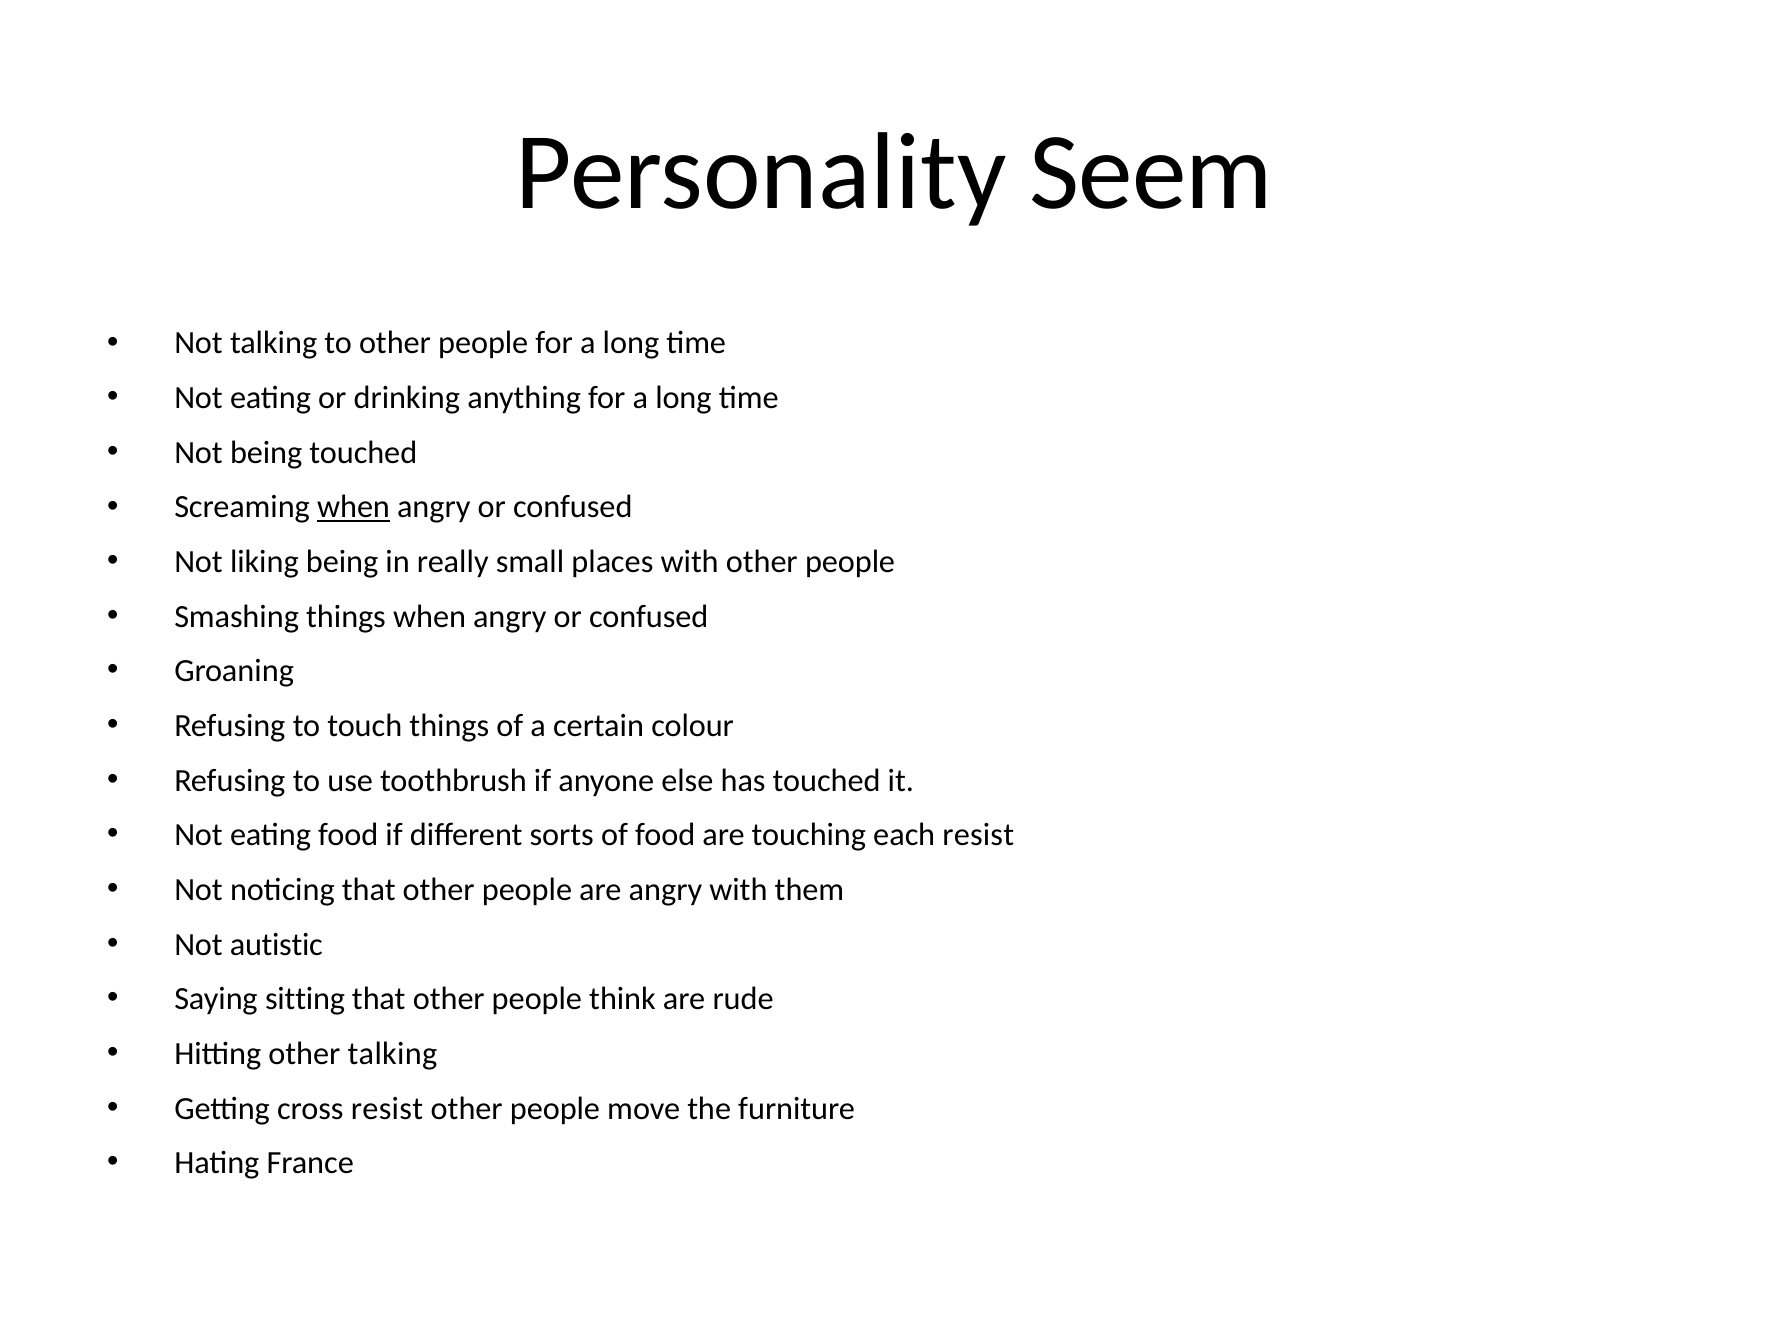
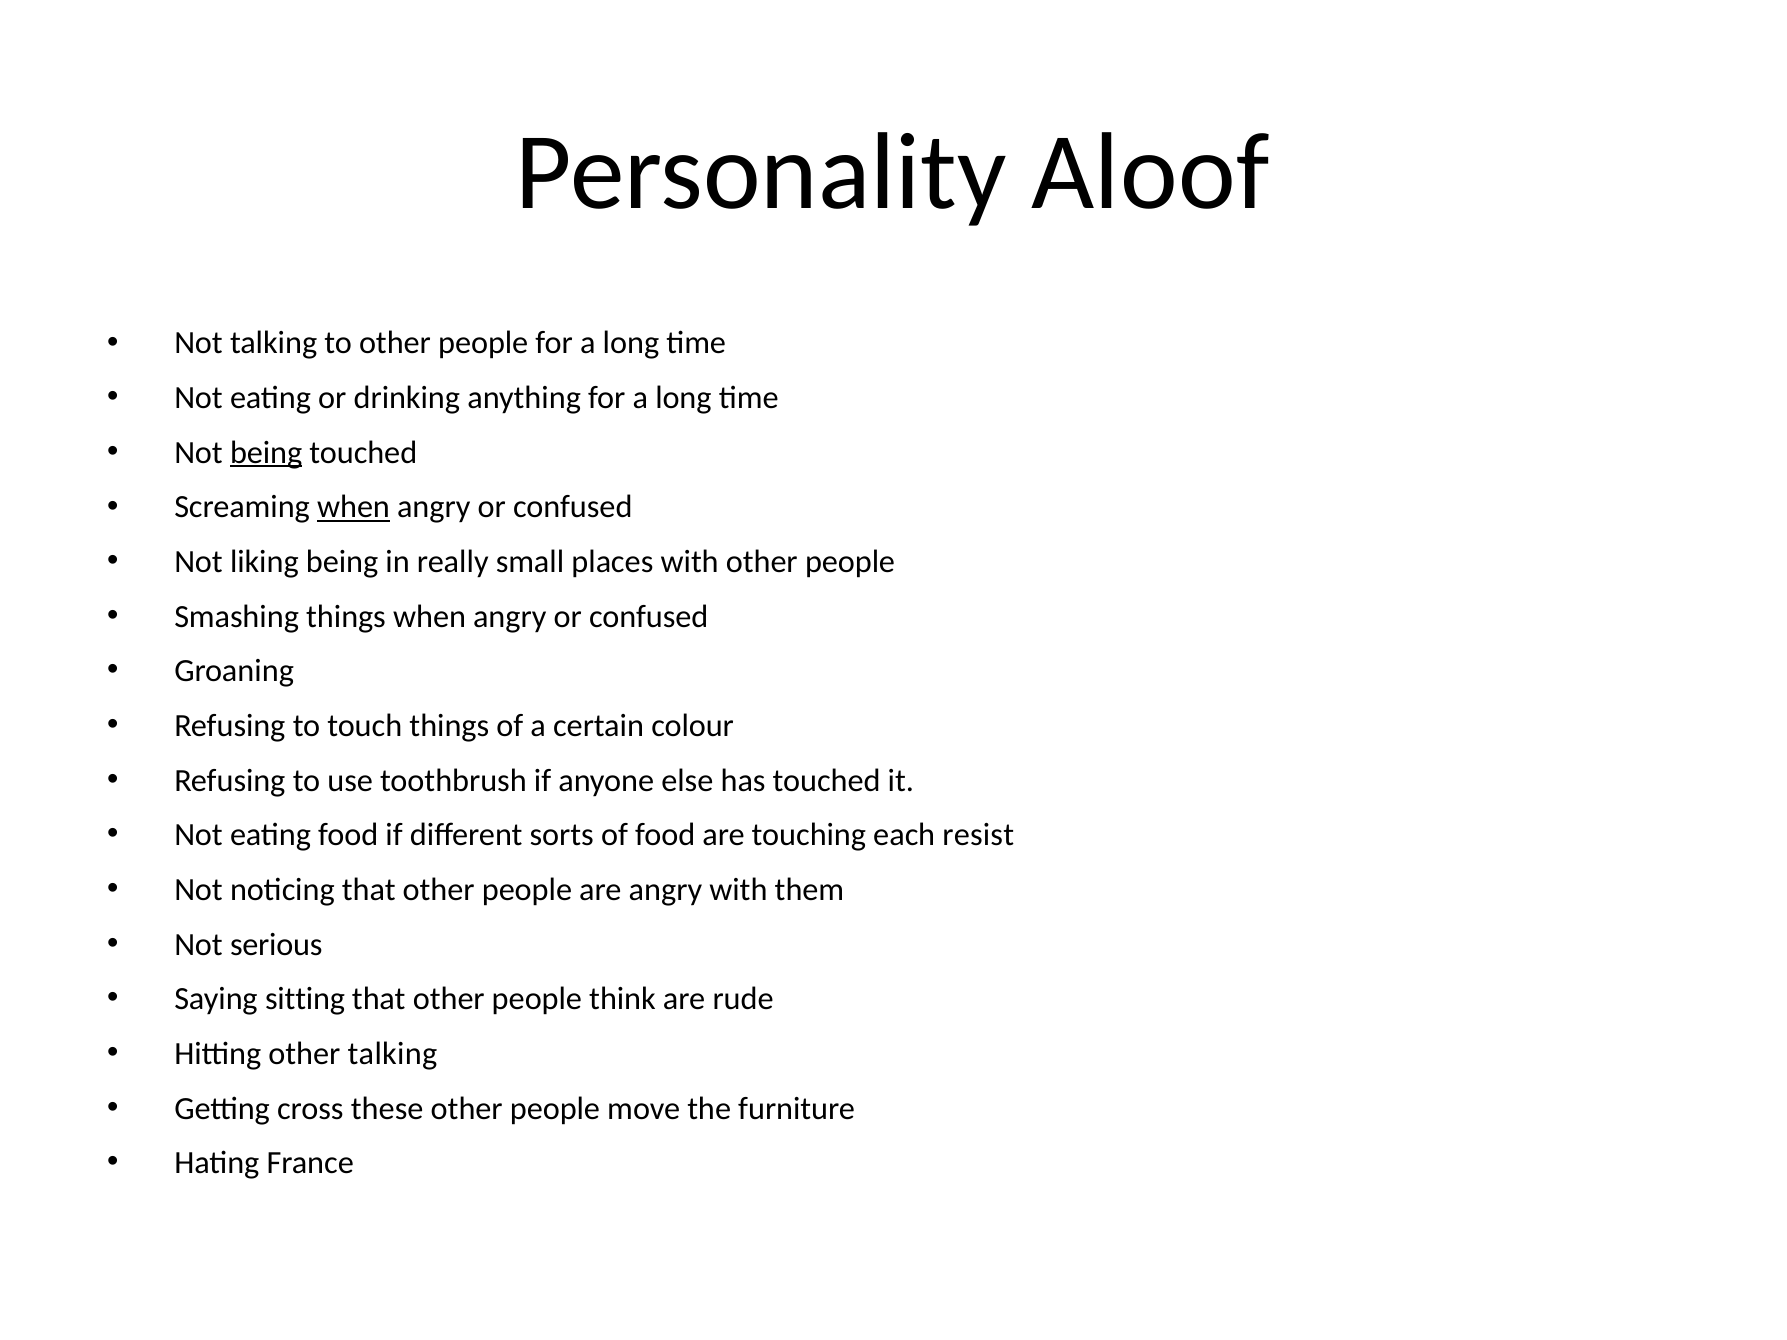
Seem: Seem -> Aloof (1150, 173)
being underline: none -> present (266, 453)
autistic: autistic -> serious (276, 945)
cross resist: resist -> these (387, 1109)
